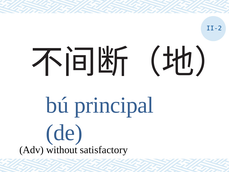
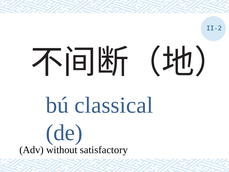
principal: principal -> classical (114, 105)
